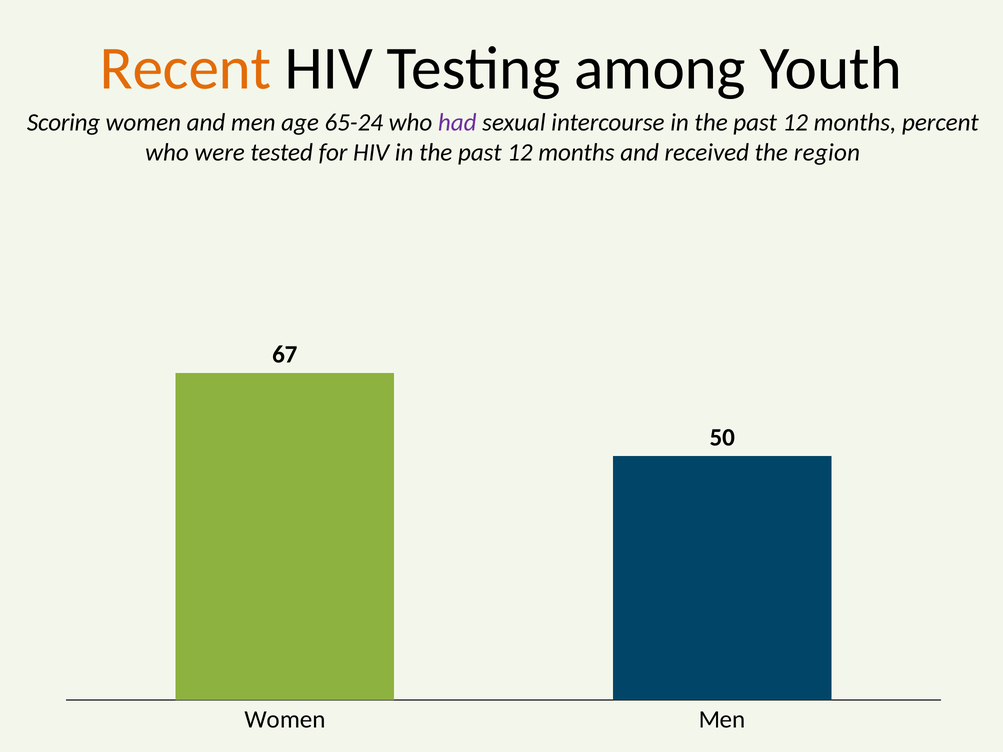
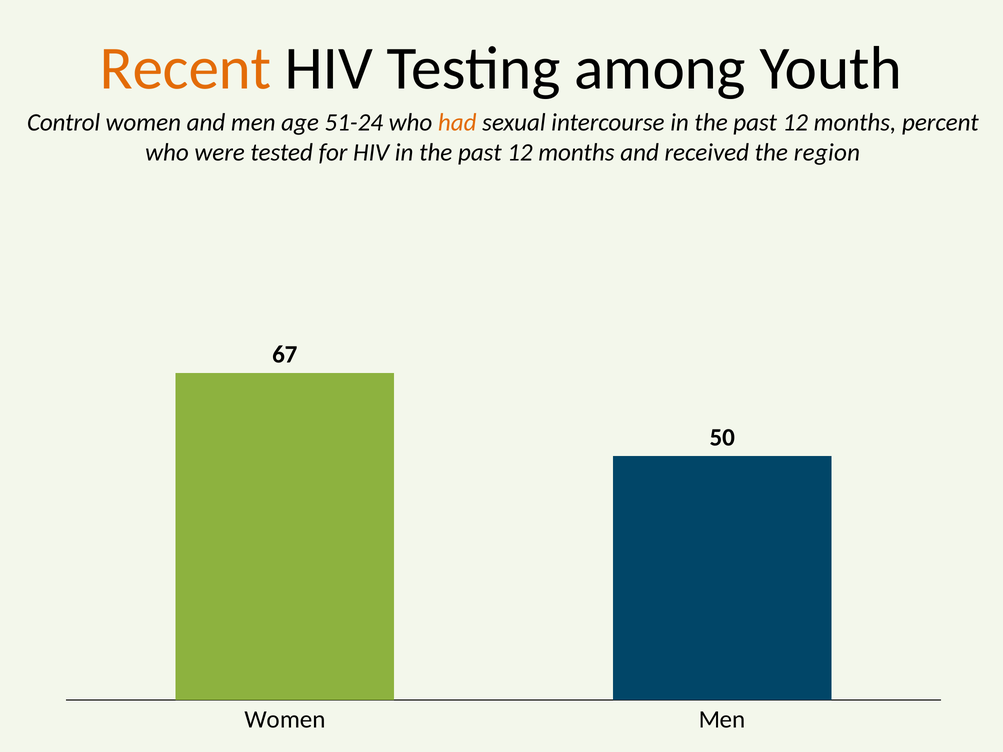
Scoring: Scoring -> Control (64, 122)
65-24: 65-24 -> 51-24 (354, 122)
had colour: purple -> orange (457, 122)
